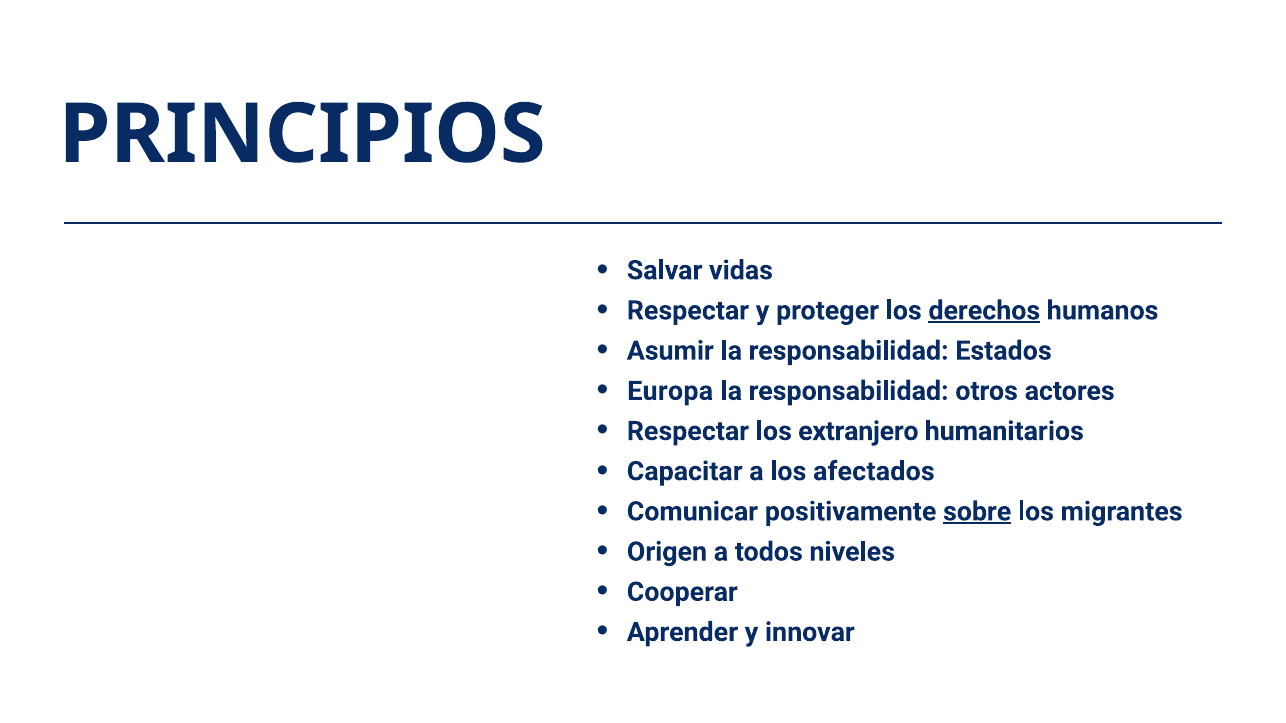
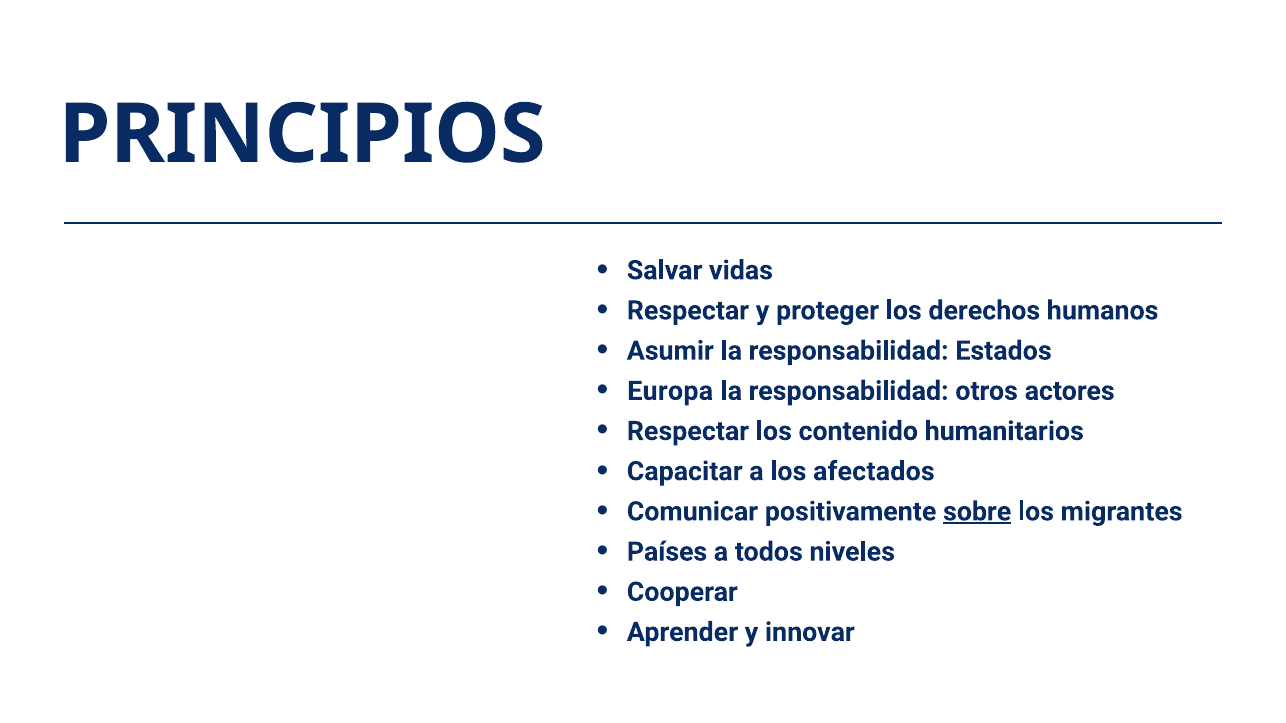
derechos underline: present -> none (984, 311)
extranjero: extranjero -> contenido (858, 431)
Origen: Origen -> Países (667, 552)
